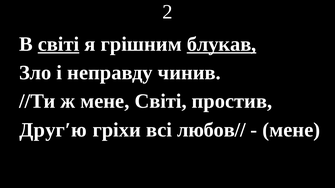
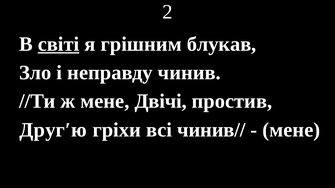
блукав underline: present -> none (222, 44)
мене Світі: Світі -> Двічі (161, 101)
любов//: любов// -> чинив// (211, 130)
